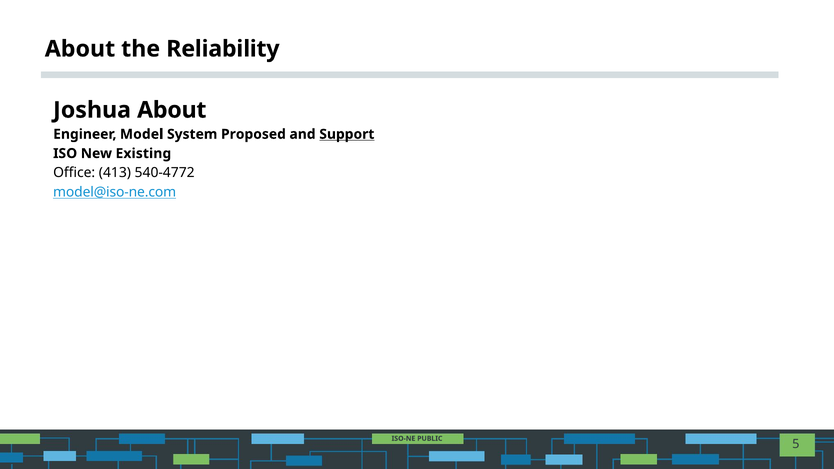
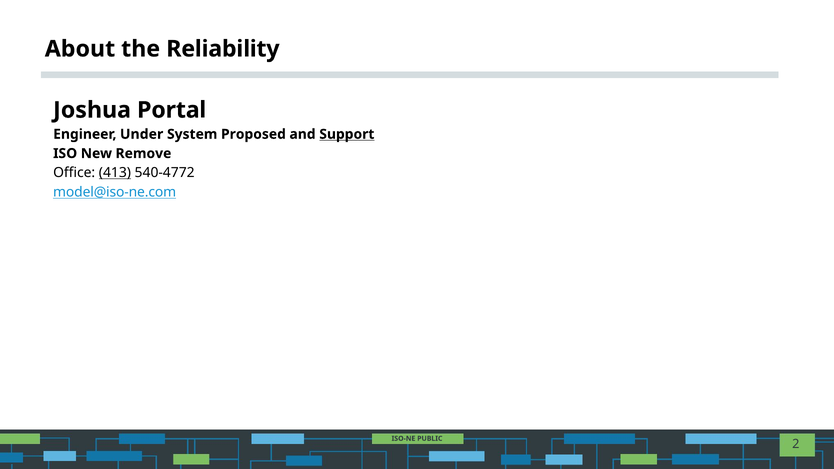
Joshua About: About -> Portal (172, 110)
Model: Model -> Under (142, 134)
Existing: Existing -> Remove (143, 154)
413 underline: none -> present (115, 173)
5: 5 -> 2 (796, 444)
